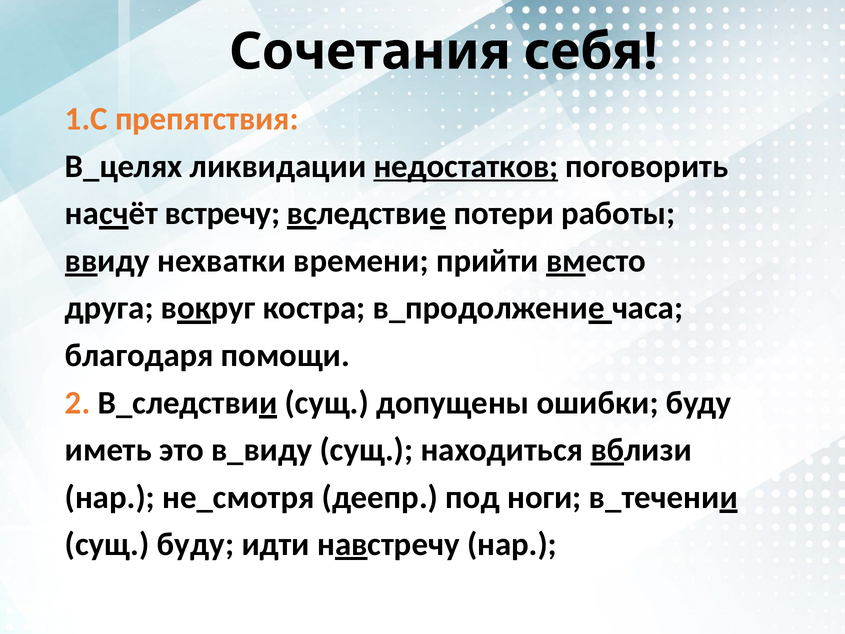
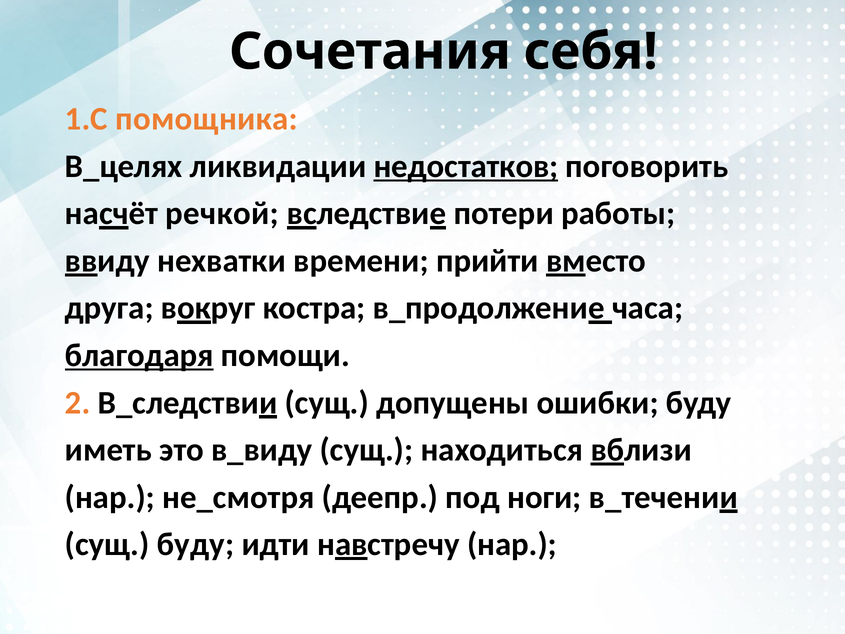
препятствия: препятствия -> помощника (207, 119)
встречу: встречу -> речкой (222, 214)
благодаря underline: none -> present (139, 355)
